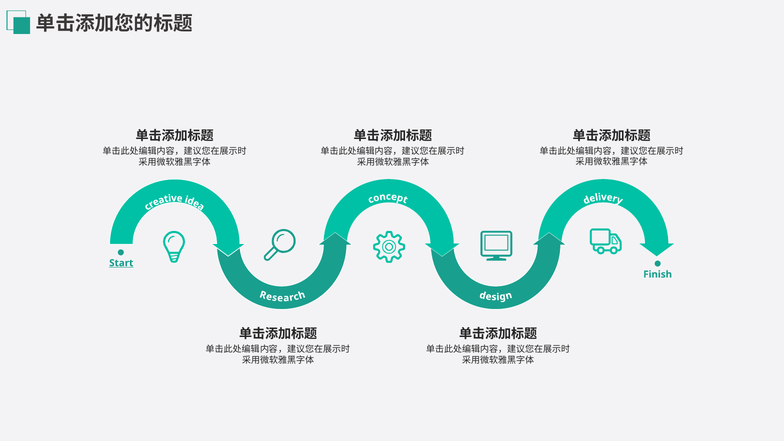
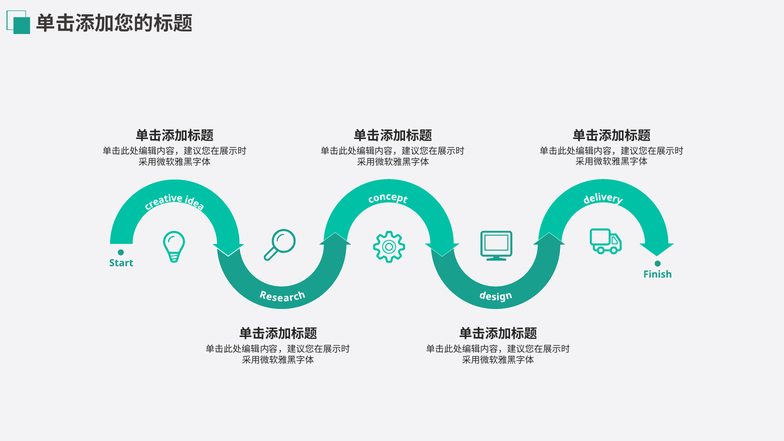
Start underline: present -> none (121, 263)
